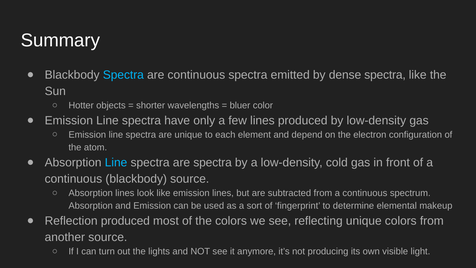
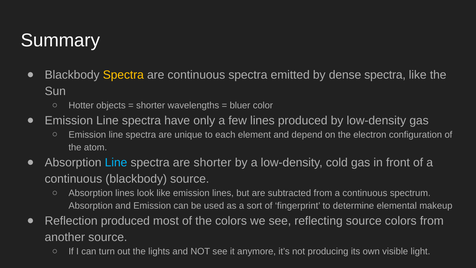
Spectra colour: light blue -> yellow (123, 75)
are spectra: spectra -> shorter (212, 162)
reflecting unique: unique -> source (364, 221)
